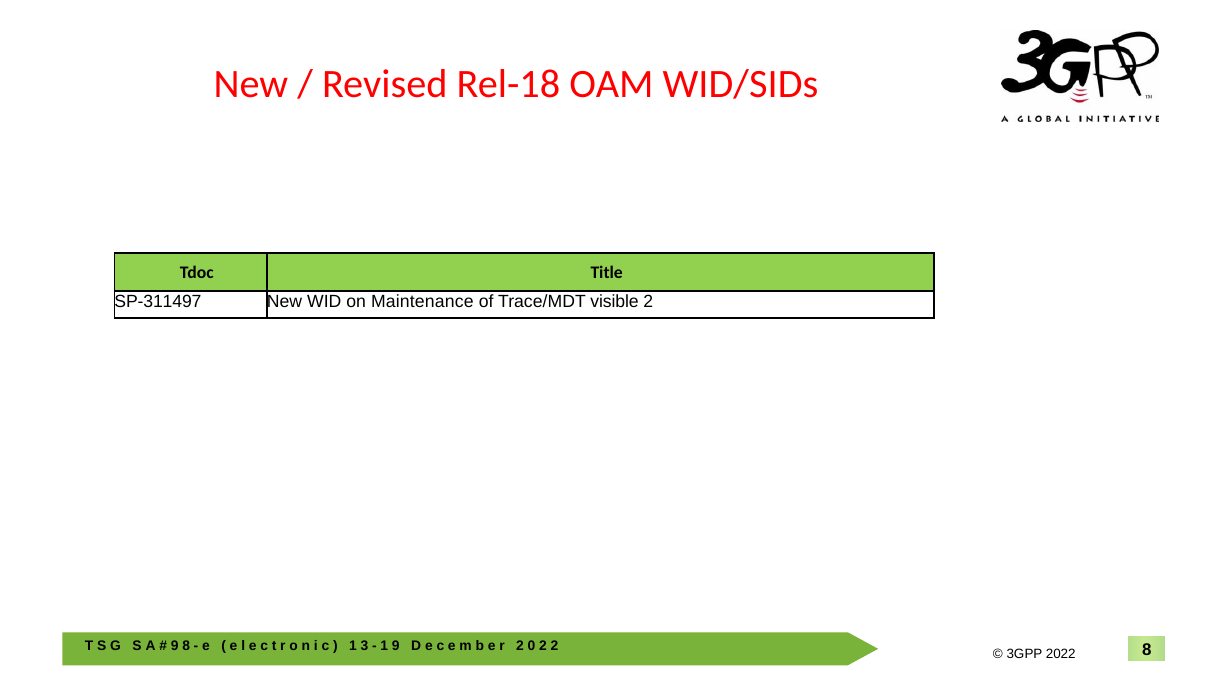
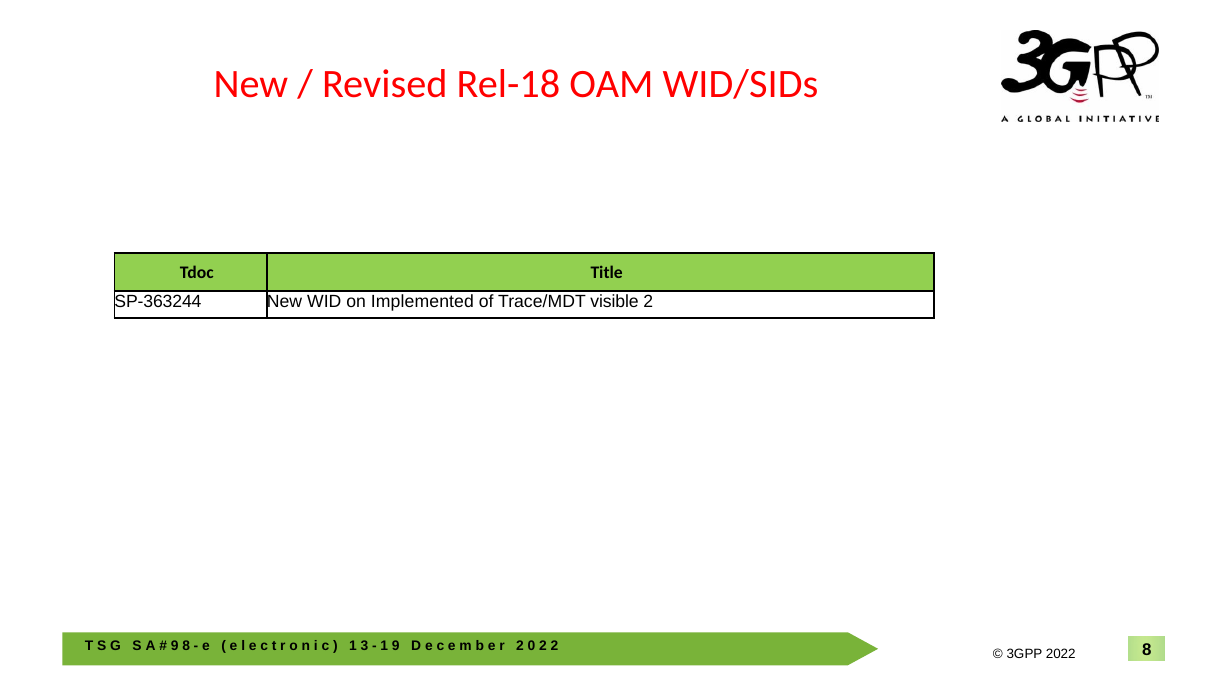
SP-311497: SP-311497 -> SP-363244 (158, 301)
Maintenance: Maintenance -> Implemented (422, 301)
